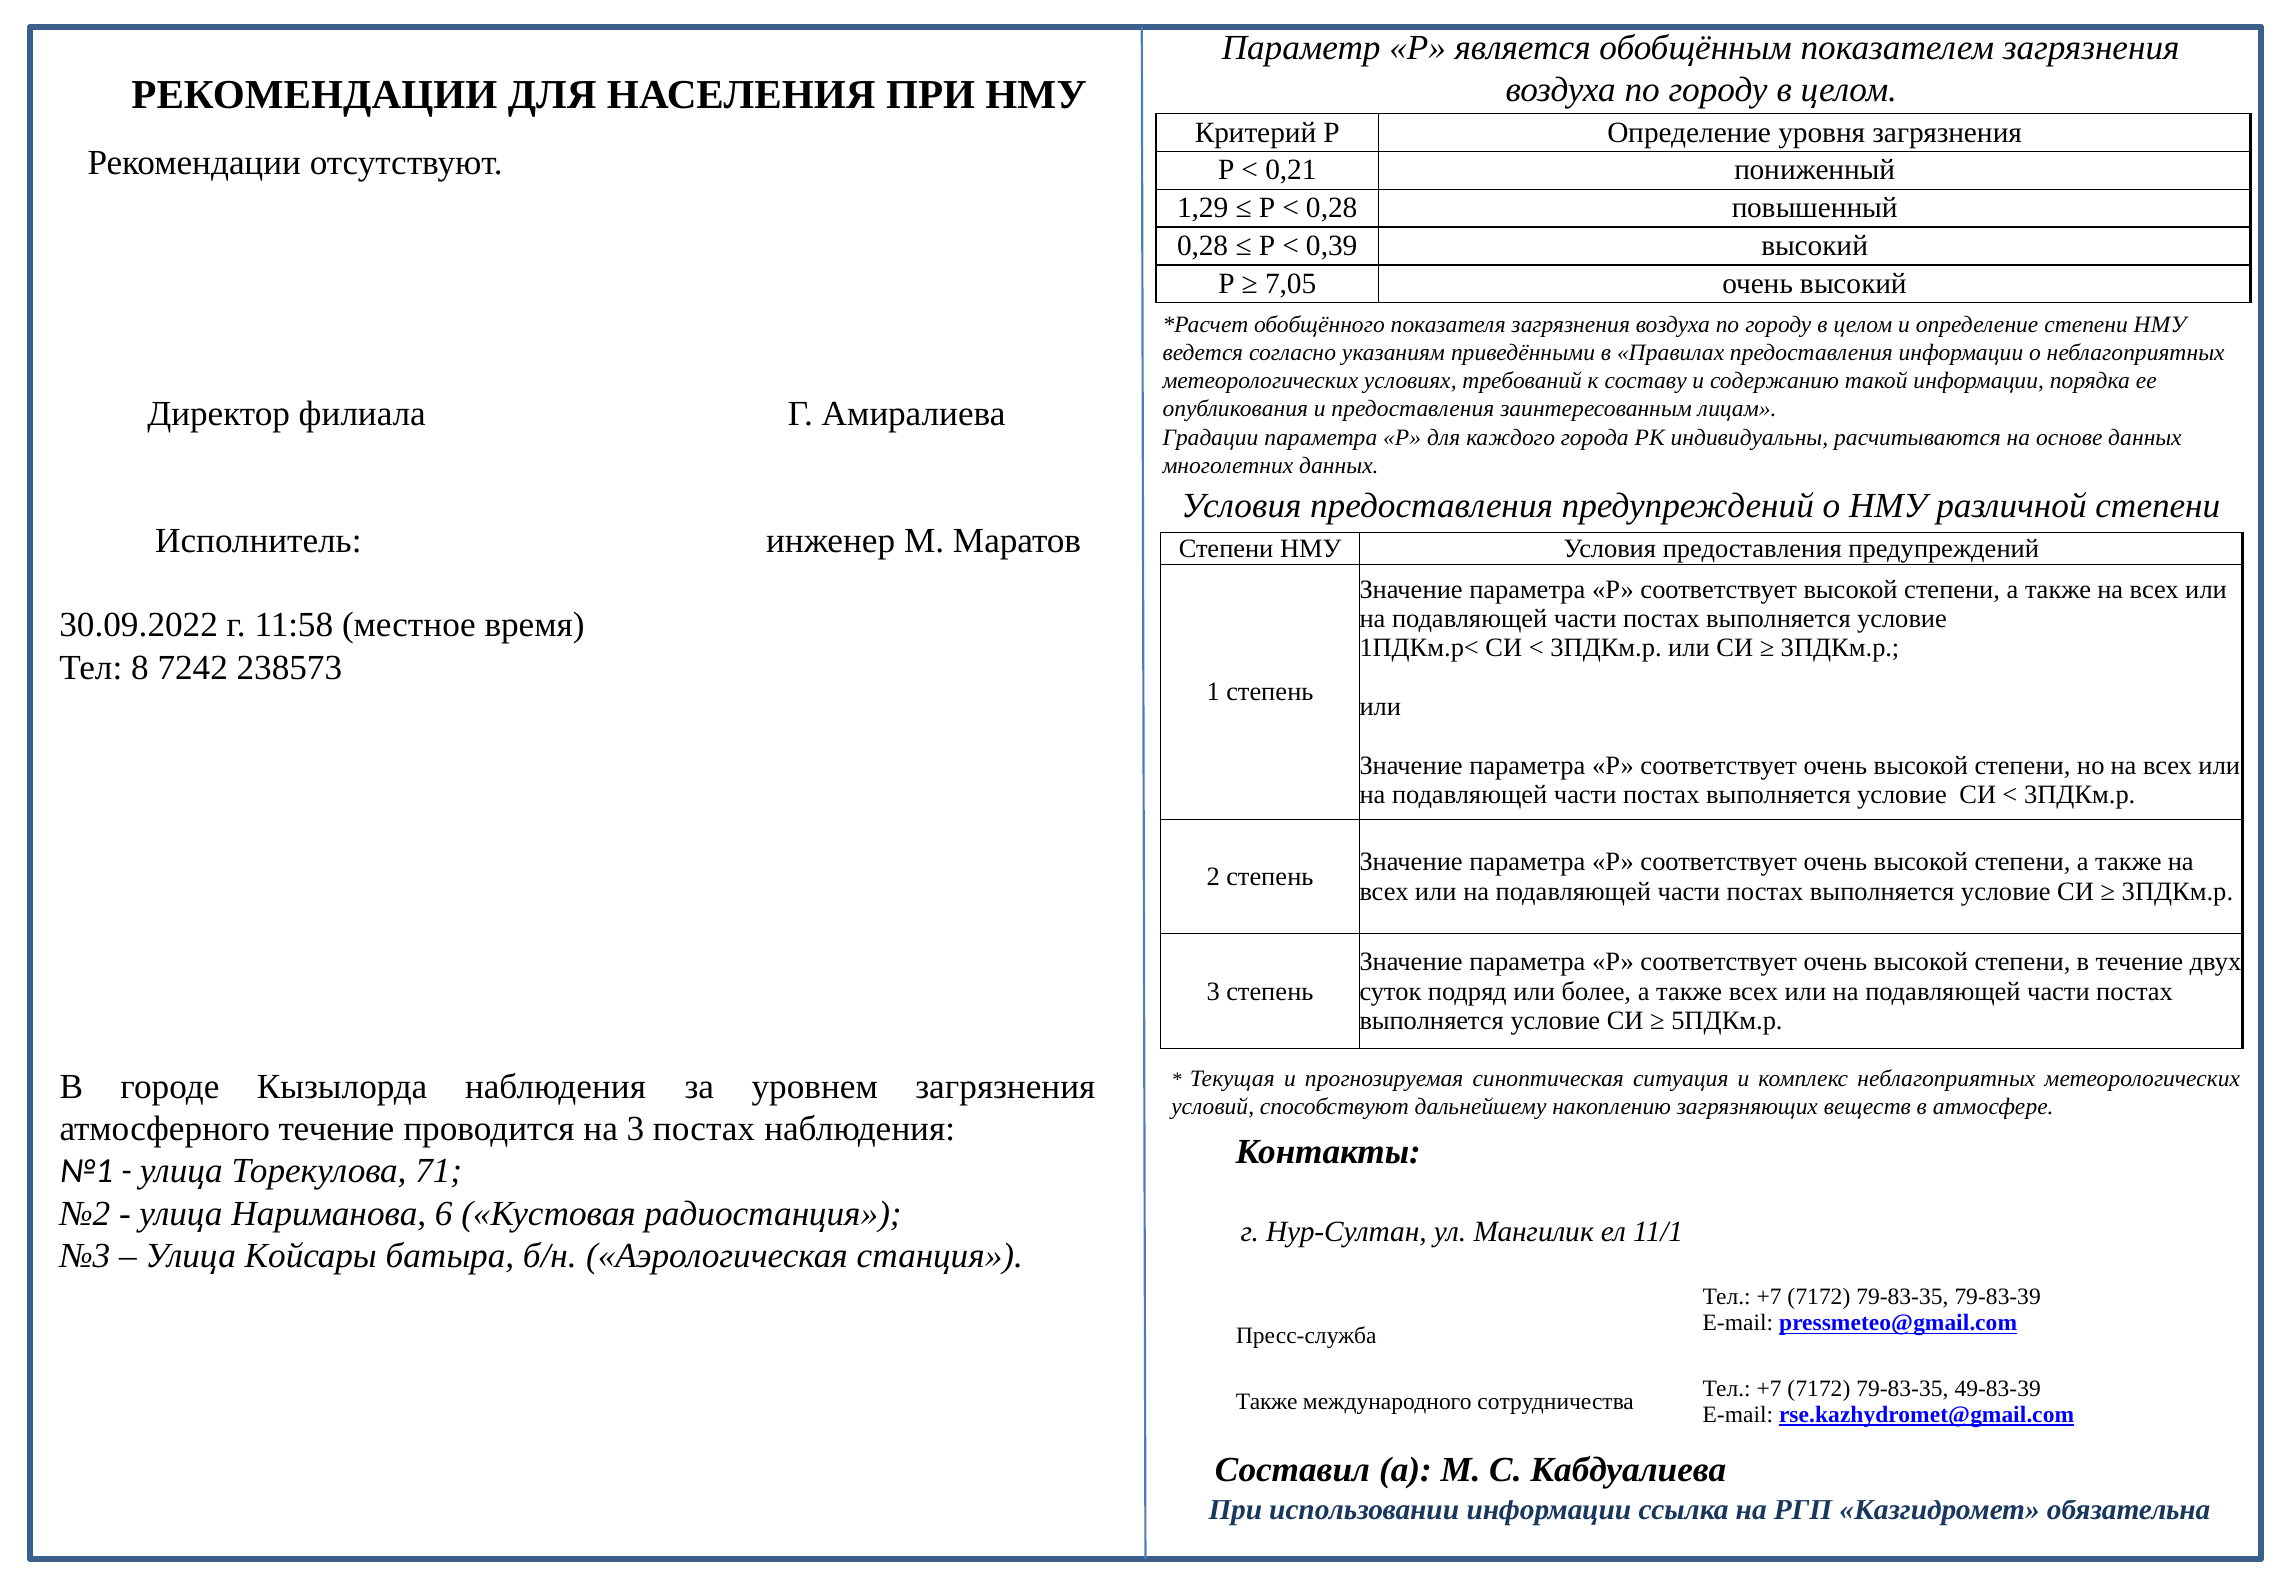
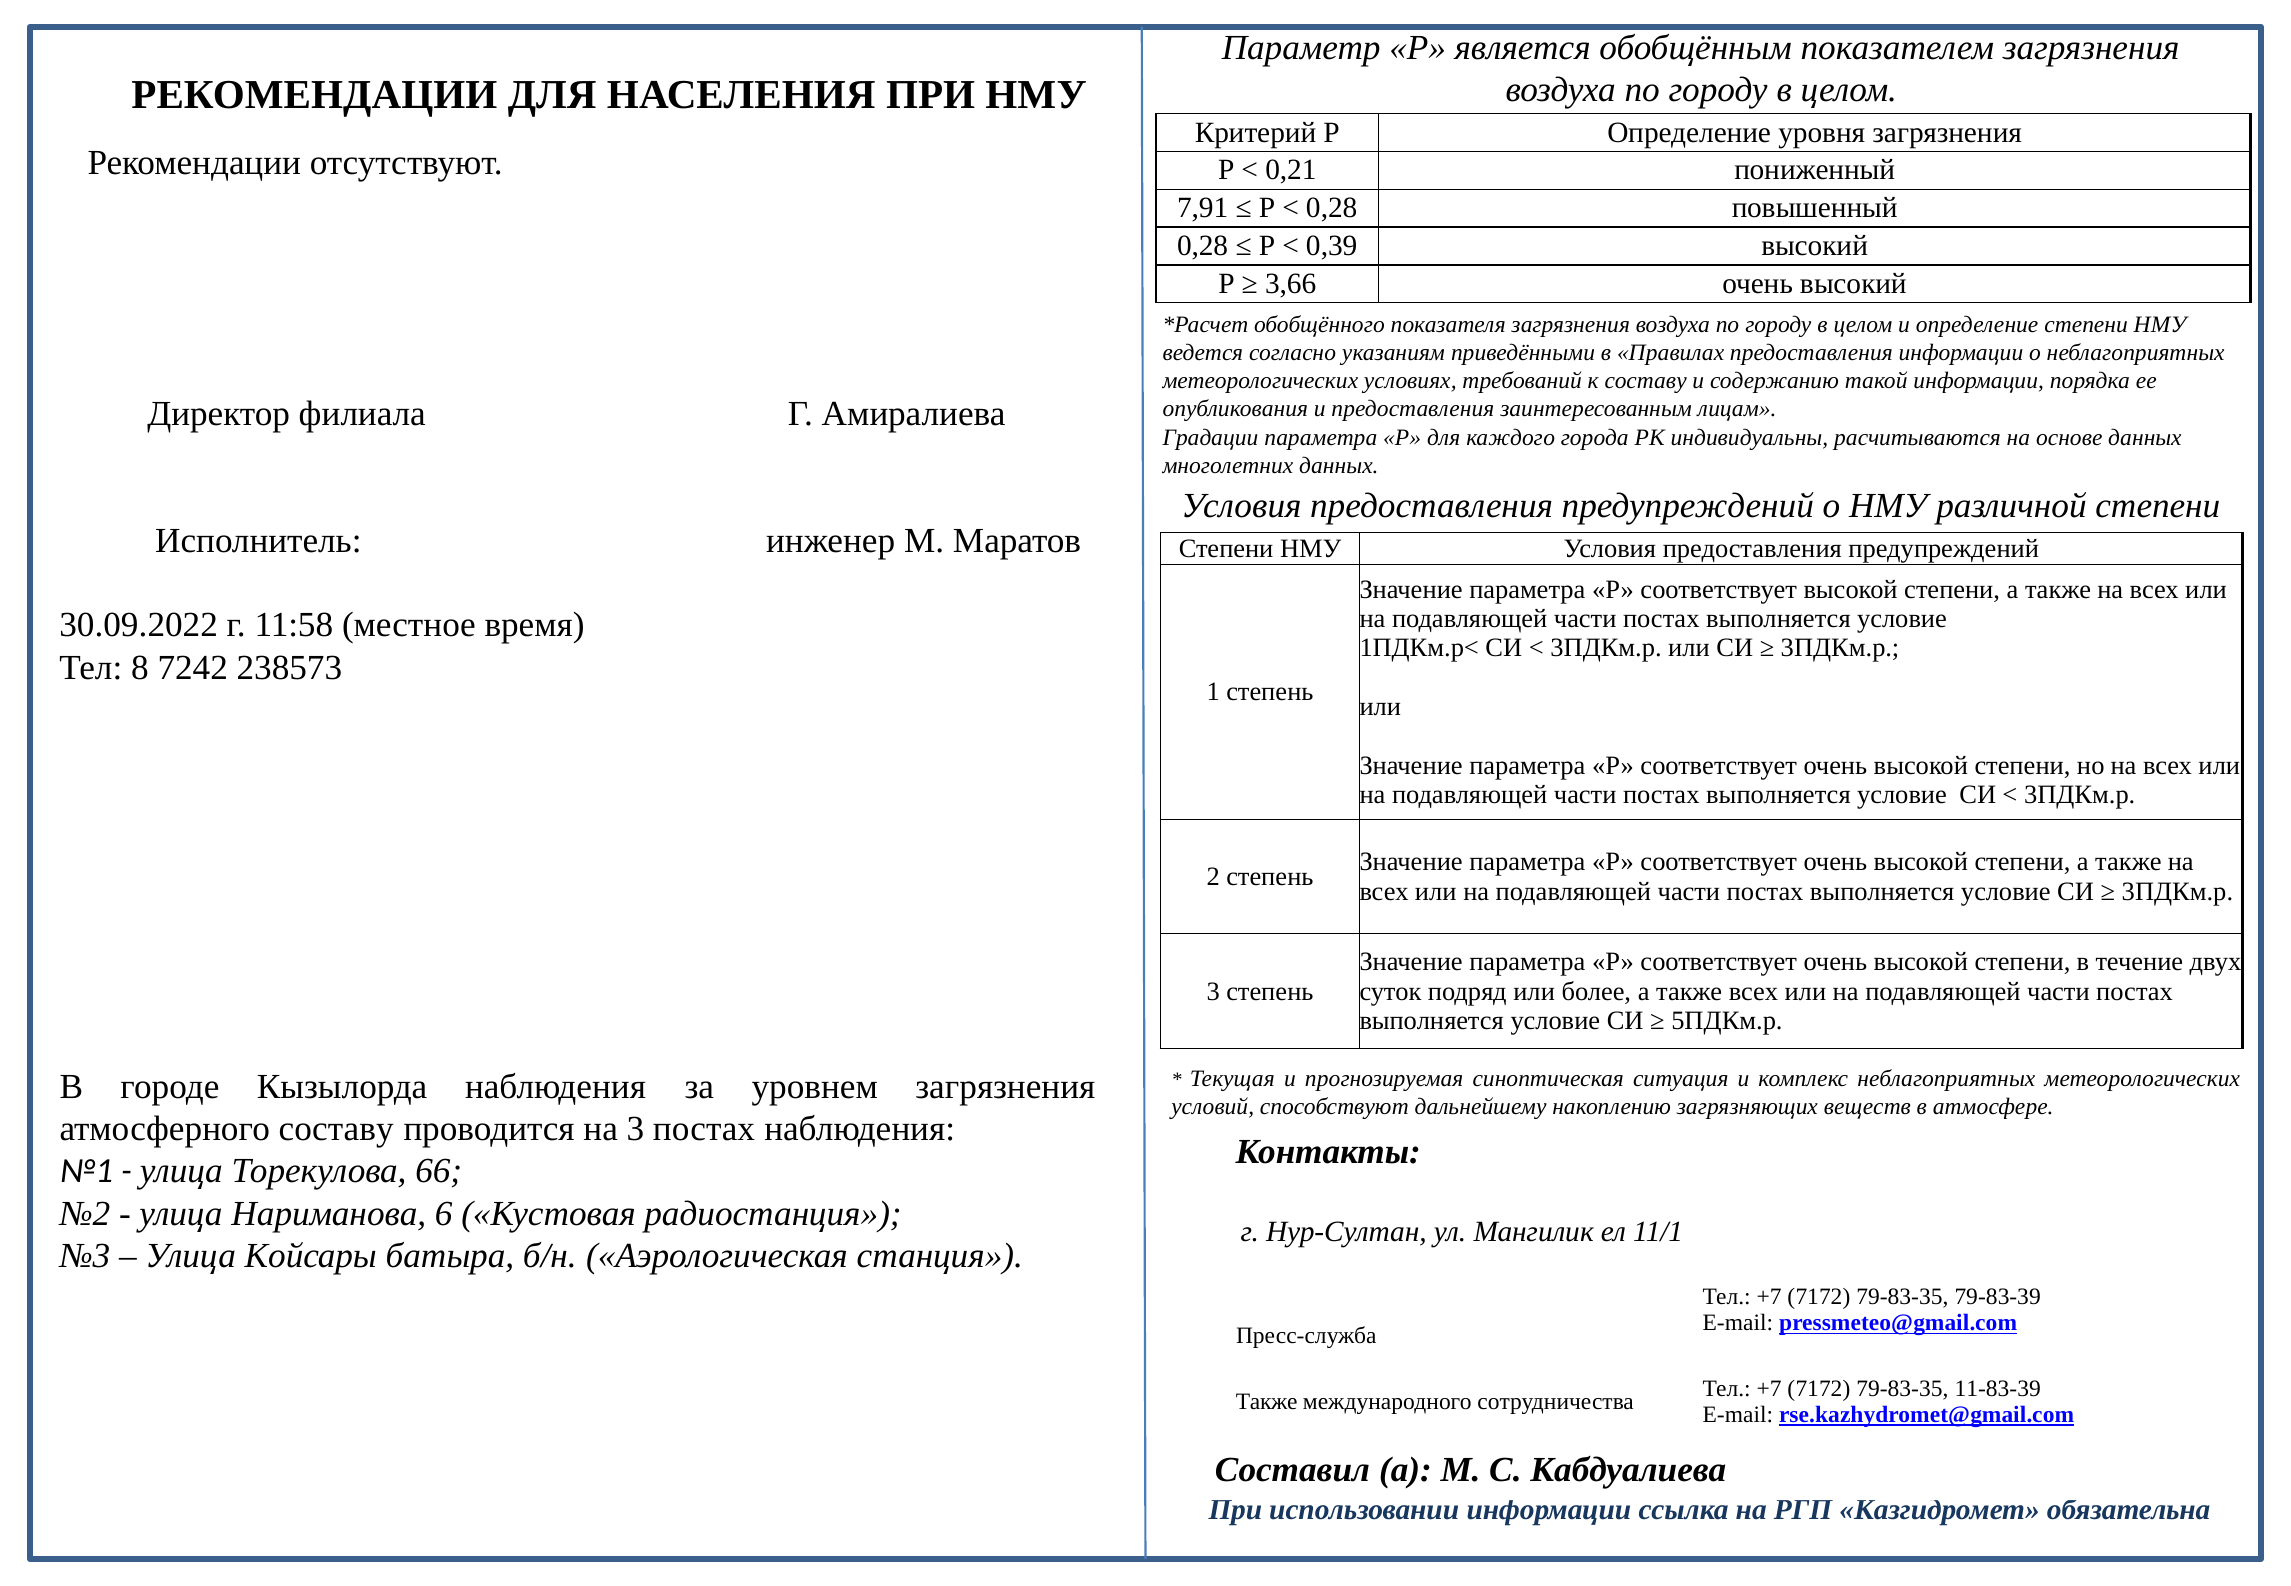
1,29: 1,29 -> 7,91 (1203, 208)
7,05: 7,05 -> 3,66 (1291, 284)
атмосферного течение: течение -> составу (336, 1129)
71: 71 -> 66 (439, 1171)
49-83-39: 49-83-39 -> 11-83-39 (1998, 1389)
